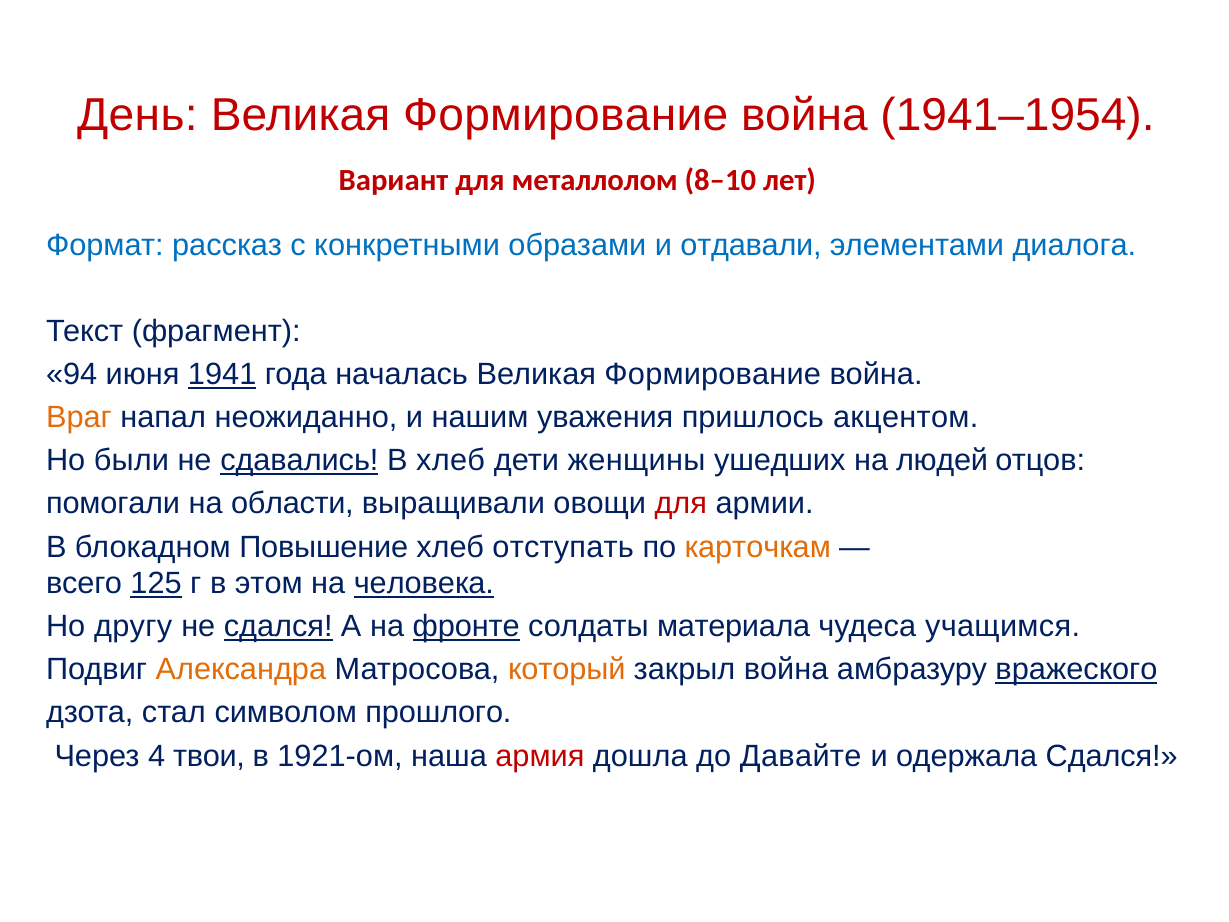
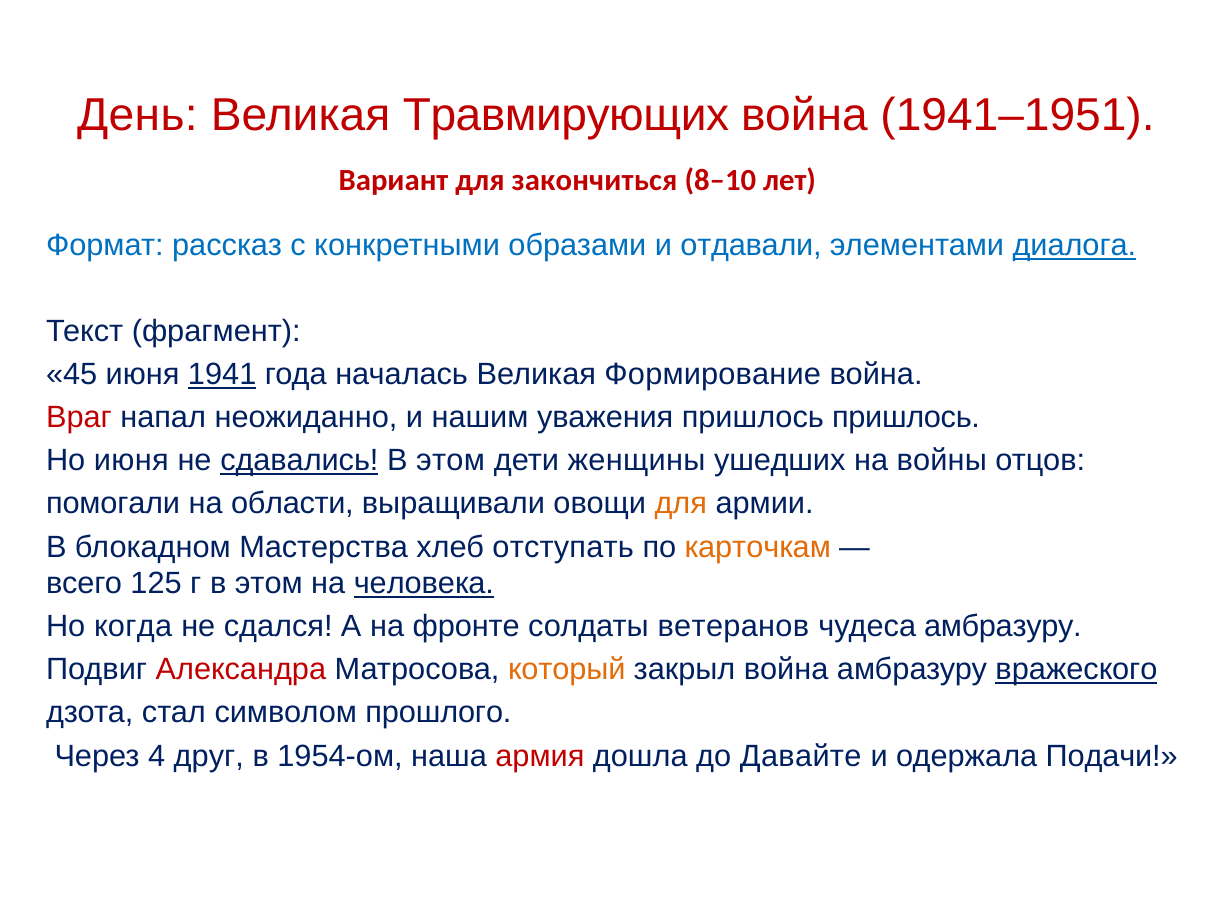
Формирование: Формирование -> Травмирующих (566, 115)
1941–1954: 1941–1954 -> 1941–1951 (1017, 115)
металлолом: металлолом -> закончиться (595, 181)
диалога underline: none -> present (1074, 246)
94: 94 -> 45 (72, 375)
Враг colour: orange -> red (79, 418)
пришлось акцентом: акцентом -> пришлось (906, 418)
Но были: были -> июня (131, 461)
хлеб: хлеб -> этом (451, 461)
людей: людей -> войны (942, 461)
для colour: red -> orange (681, 504)
Повышение: Повышение -> Мастерства (324, 547)
125 underline: present -> none (156, 584)
другу: другу -> когда (133, 627)
сдался underline: present -> none (278, 627)
фронте underline: present -> none (466, 627)
материала: материала -> ветеранов (733, 627)
чудеса учащимся: учащимся -> амбразуру (1003, 627)
Александра colour: orange -> red (241, 670)
твои: твои -> друг (209, 756)
1921-ом: 1921-ом -> 1954-ом (340, 756)
одержала Сдался: Сдался -> Подачи (1112, 756)
